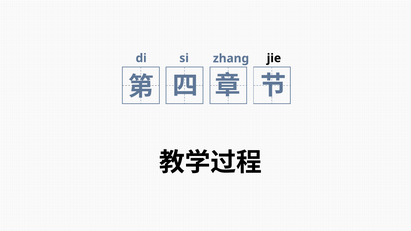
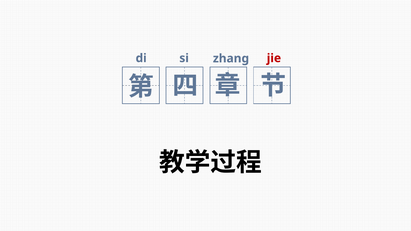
jie colour: black -> red (274, 58)
